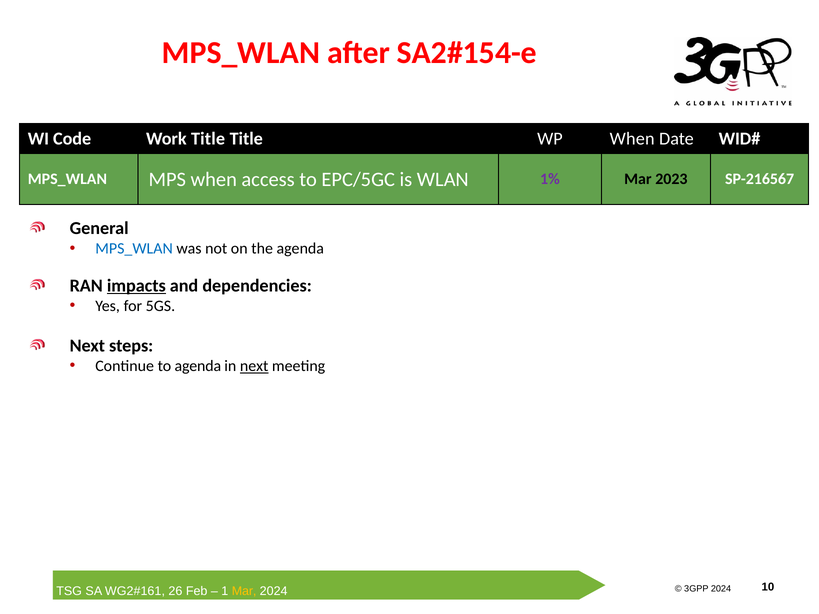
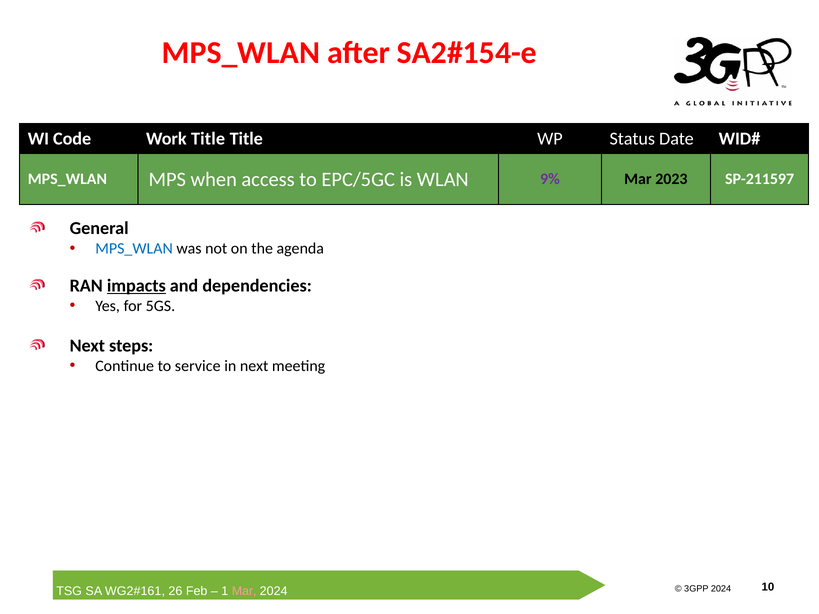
WP When: When -> Status (632, 139)
1%: 1% -> 9% (550, 179)
SP-216567: SP-216567 -> SP-211597 (760, 179)
to agenda: agenda -> service (198, 366)
next underline: present -> none (254, 366)
Mar colour: yellow -> pink (244, 591)
